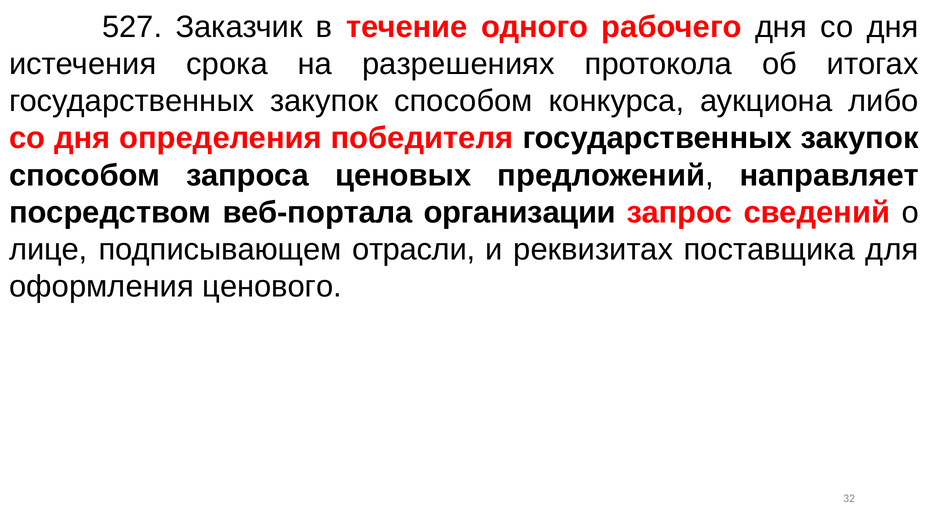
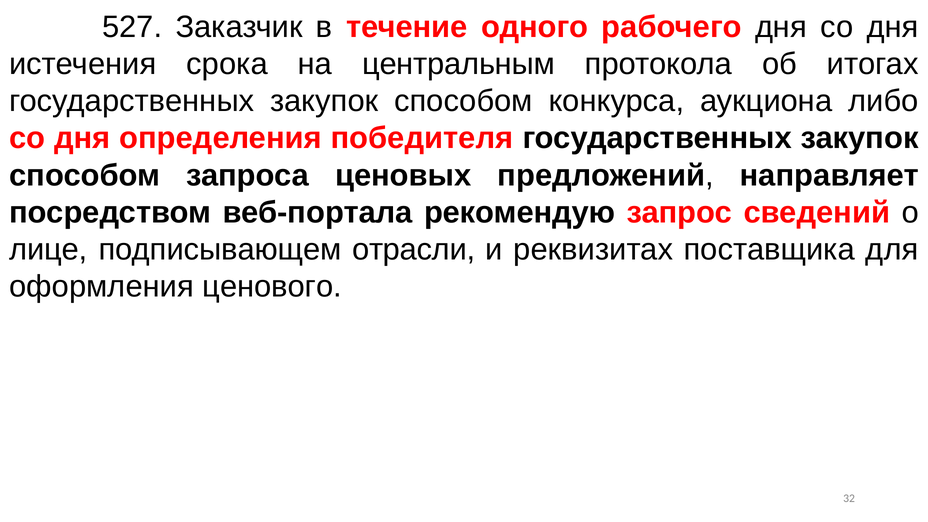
разрешениях: разрешениях -> центральным (459, 64)
организации: организации -> рекомендую (520, 212)
